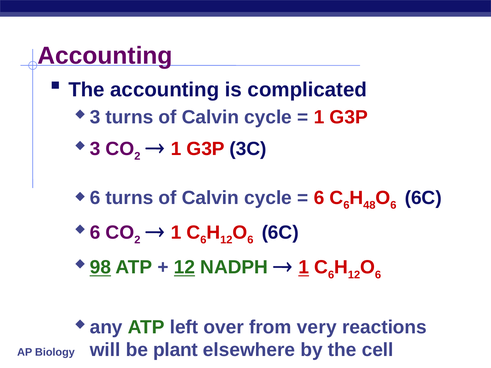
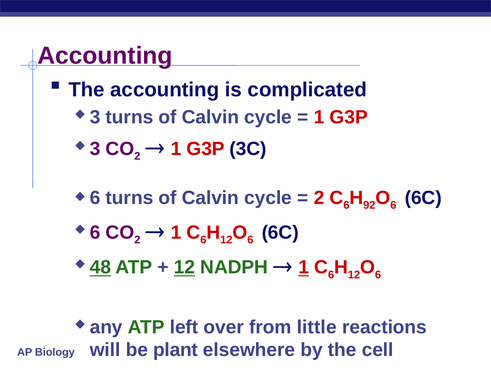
6: 6 -> 2 (319, 198)
48: 48 -> 92 (369, 205)
98: 98 -> 48 (100, 268)
very: very -> little (317, 327)
